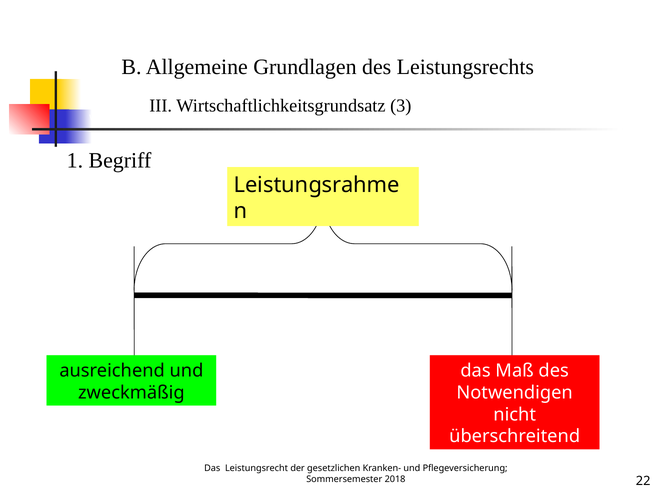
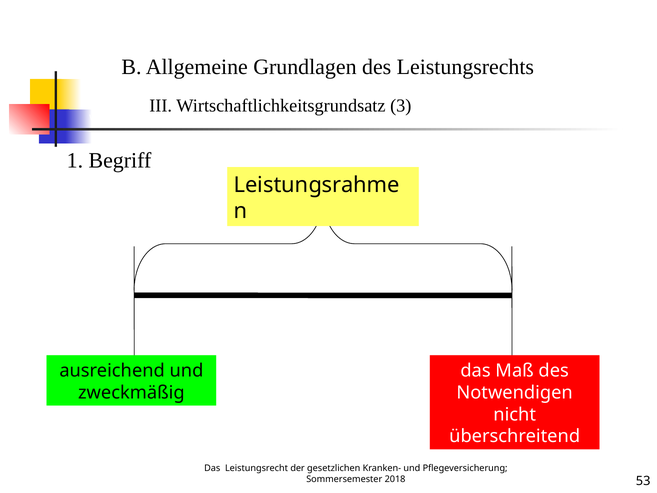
22: 22 -> 53 (643, 481)
